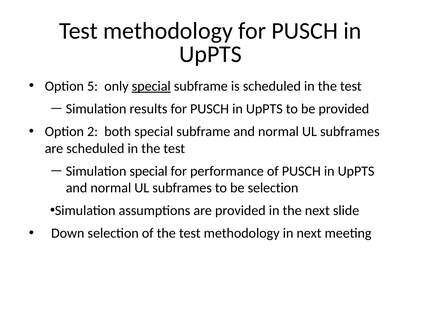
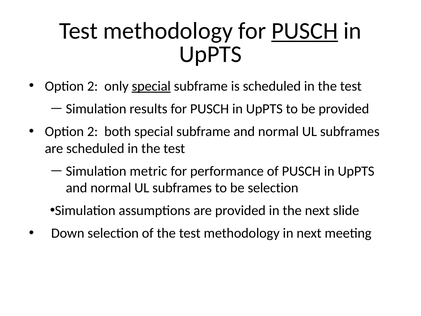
PUSCH underline: none -> present (305, 31)
5: 5 -> 2 (93, 86)
special: special -> metric (148, 171)
